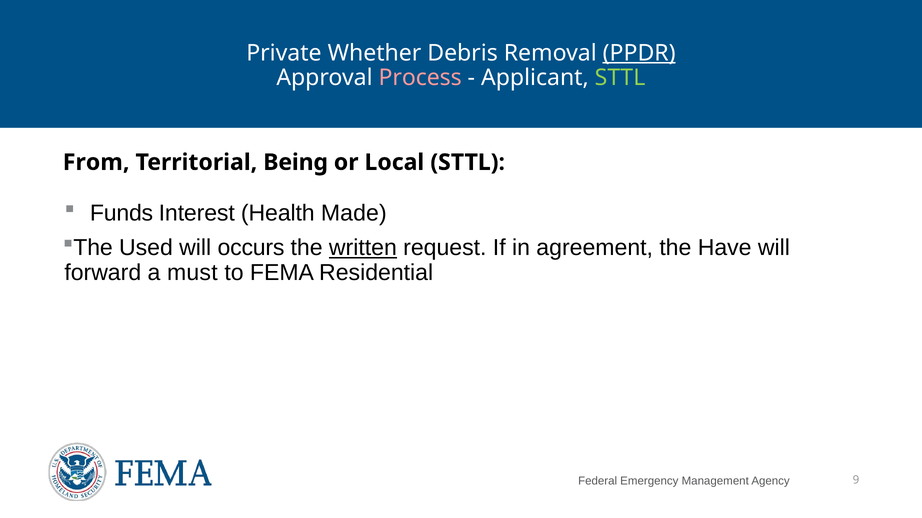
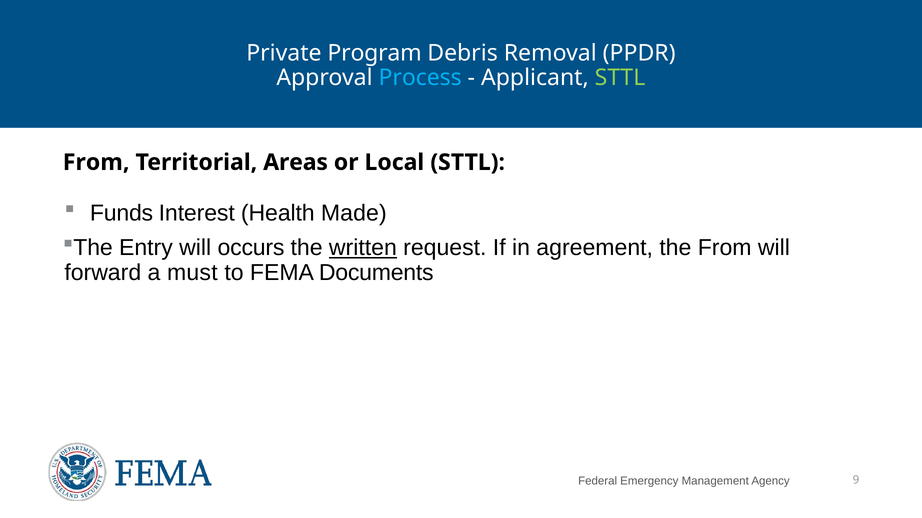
Whether: Whether -> Program (375, 53)
PPDR underline: present -> none (639, 53)
Process colour: pink -> light blue (420, 78)
Being: Being -> Areas (296, 162)
Used: Used -> Entry (146, 248)
the Have: Have -> From (725, 248)
Residential: Residential -> Documents (376, 273)
